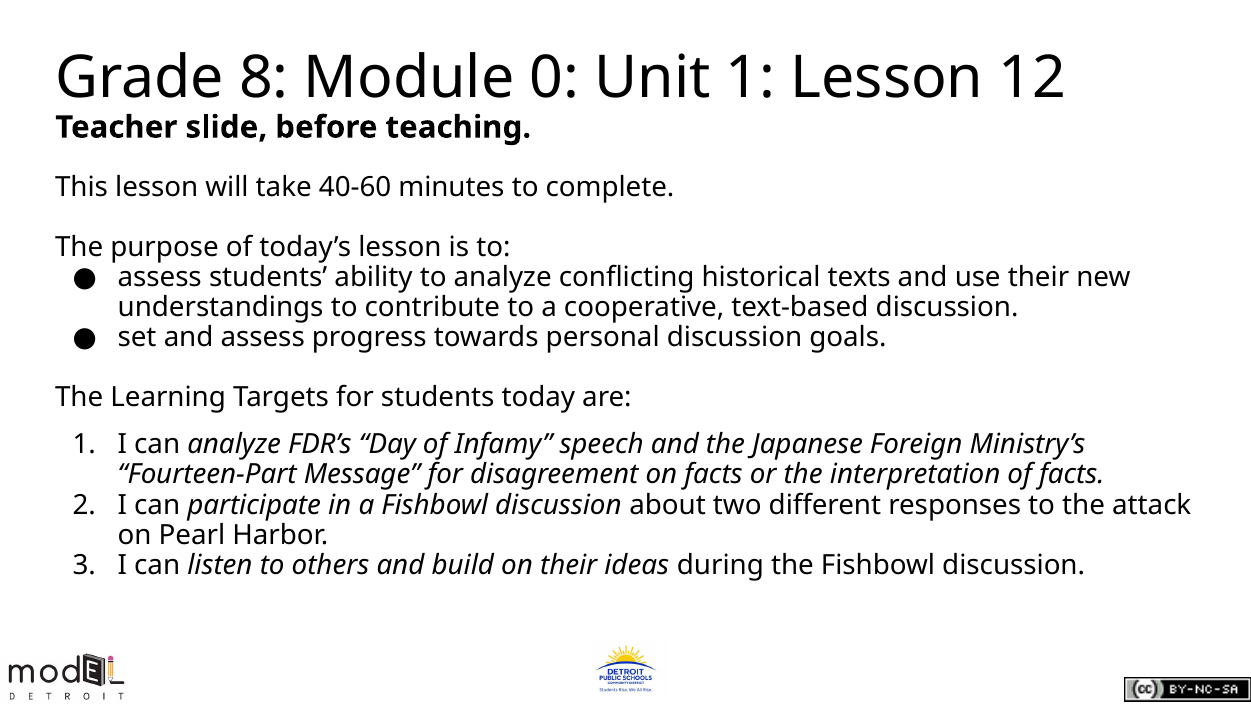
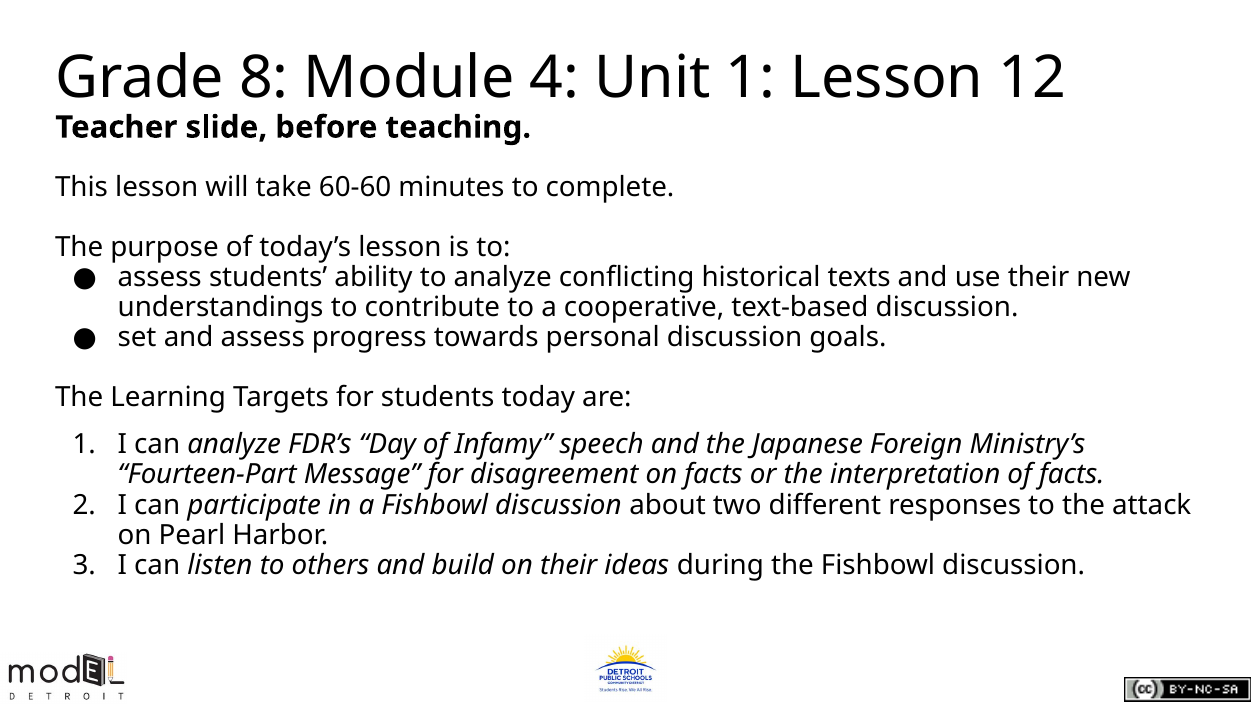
0: 0 -> 4 (554, 78)
40-60: 40-60 -> 60-60 (355, 187)
